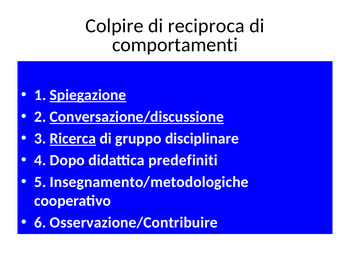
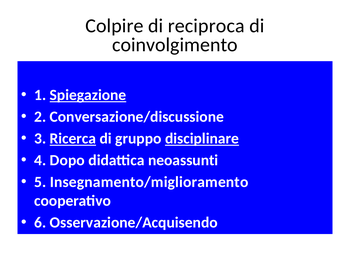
comportamenti: comportamenti -> coinvolgimento (175, 45)
Conversazione/discussione underline: present -> none (137, 117)
disciplinare underline: none -> present (202, 139)
predefiniti: predefiniti -> neoassunti (183, 161)
Insegnamento/metodologiche: Insegnamento/metodologiche -> Insegnamento/miglioramento (149, 182)
Osservazione/Contribuire: Osservazione/Contribuire -> Osservazione/Acquisendo (134, 223)
